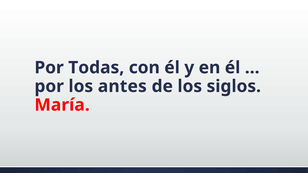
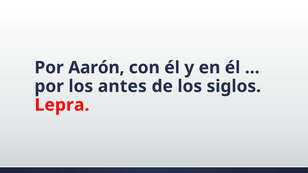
Todas: Todas -> Aarón (96, 68)
María: María -> Lepra (62, 105)
